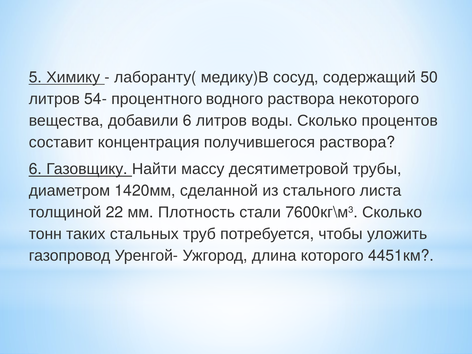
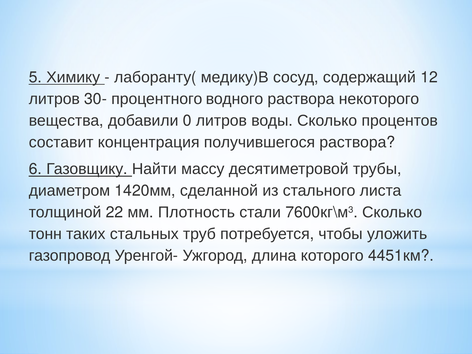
50: 50 -> 12 (429, 77)
54-: 54- -> 30- (96, 99)
6: 6 -> 0 (187, 121)
